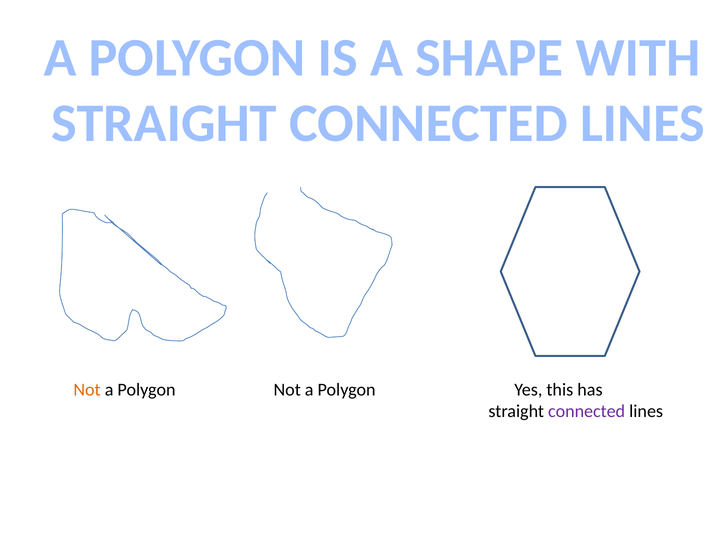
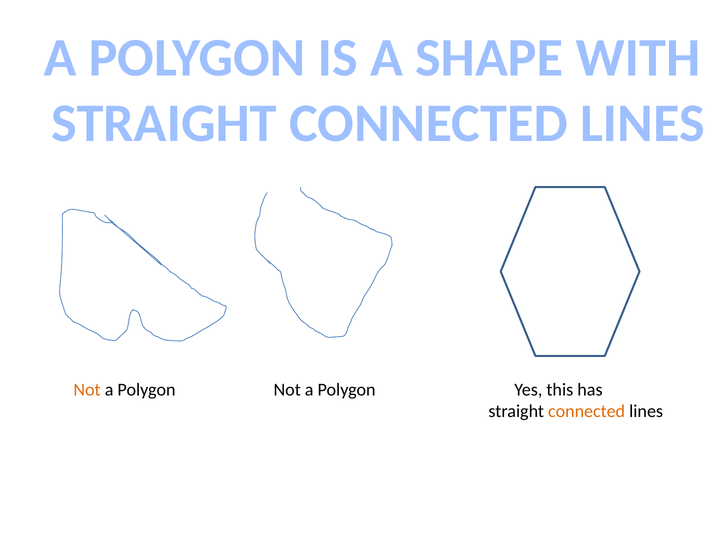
connected colour: purple -> orange (587, 411)
